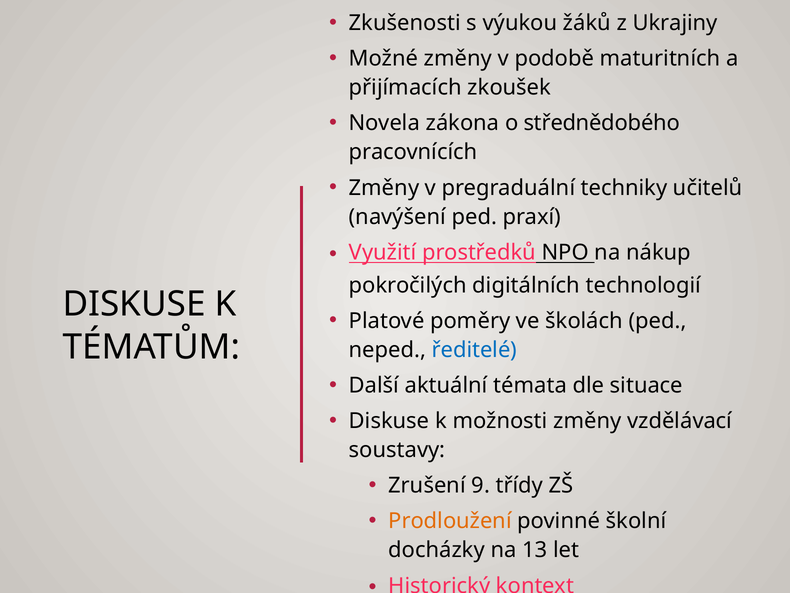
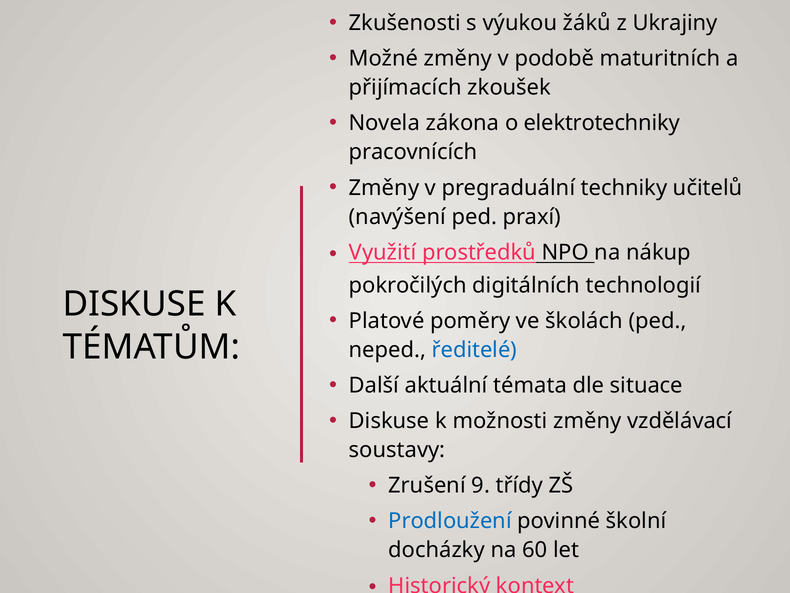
střednědobého: střednědobého -> elektrotechniky (602, 123)
Prodloužení colour: orange -> blue (450, 521)
13: 13 -> 60 (535, 550)
